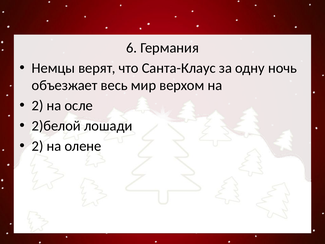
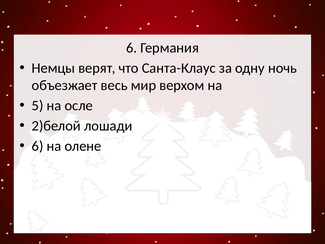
2: 2 -> 5 (38, 106)
2: 2 -> 6 (38, 146)
